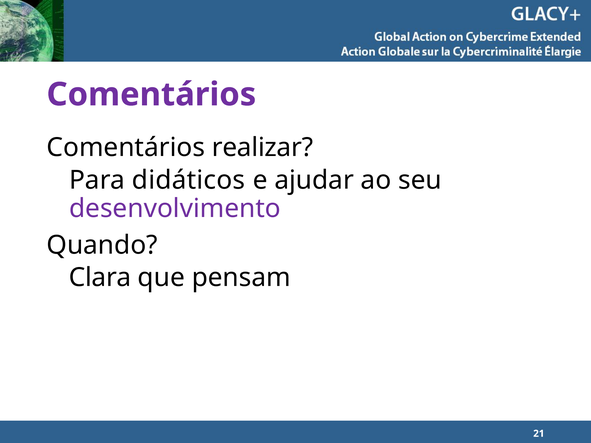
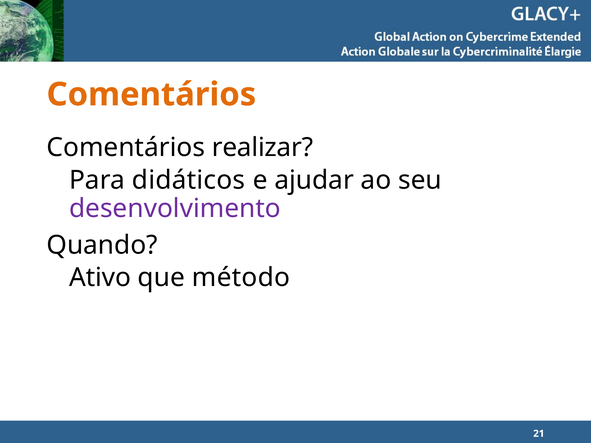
Comentários colour: purple -> orange (151, 95)
Clara: Clara -> Ativo (100, 278)
pensam: pensam -> método (241, 278)
